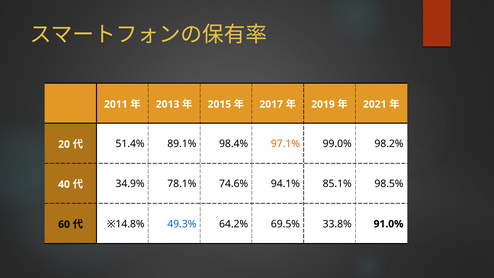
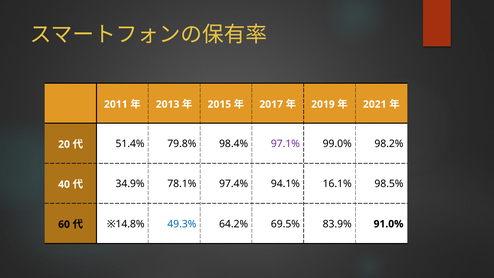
89.1%: 89.1% -> 79.8% (182, 144)
97.1% colour: orange -> purple (285, 144)
74.6%: 74.6% -> 97.4% (234, 184)
85.1%: 85.1% -> 16.1% (337, 184)
33.8%: 33.8% -> 83.9% (337, 224)
